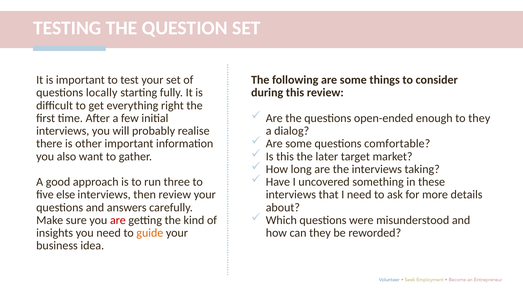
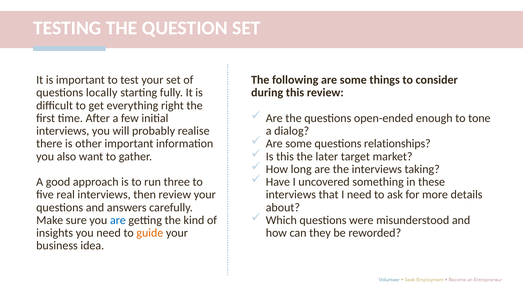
to they: they -> tone (479, 118)
comfortable: comfortable -> relationships (397, 144)
else: else -> real (66, 195)
are colour: red -> blue (118, 220)
